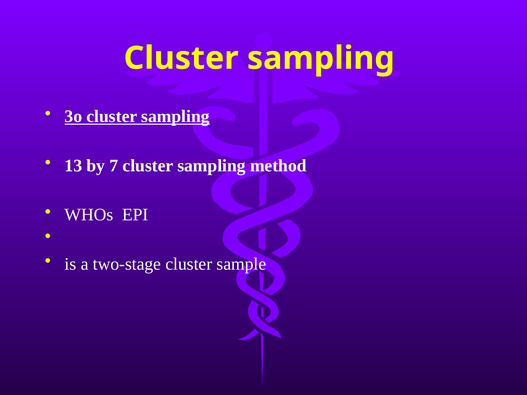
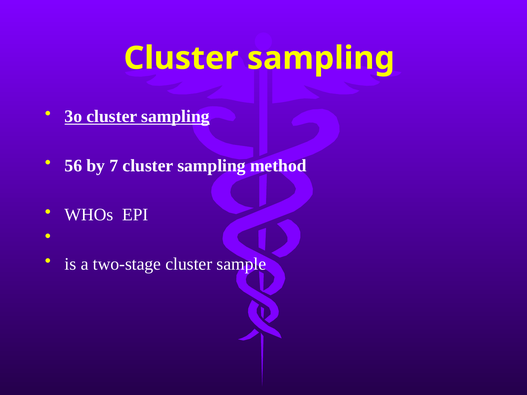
13: 13 -> 56 (73, 166)
